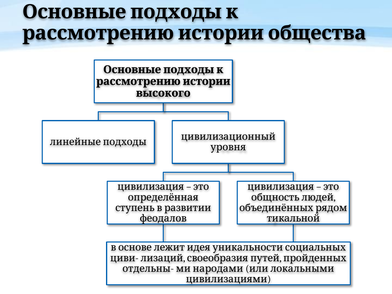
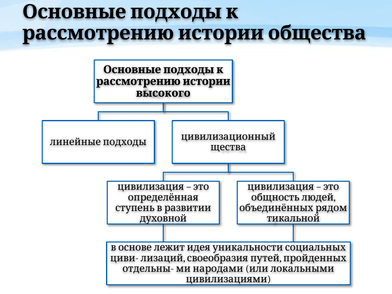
уровня: уровня -> щества (228, 147)
феодалов: феодалов -> духовной (163, 218)
